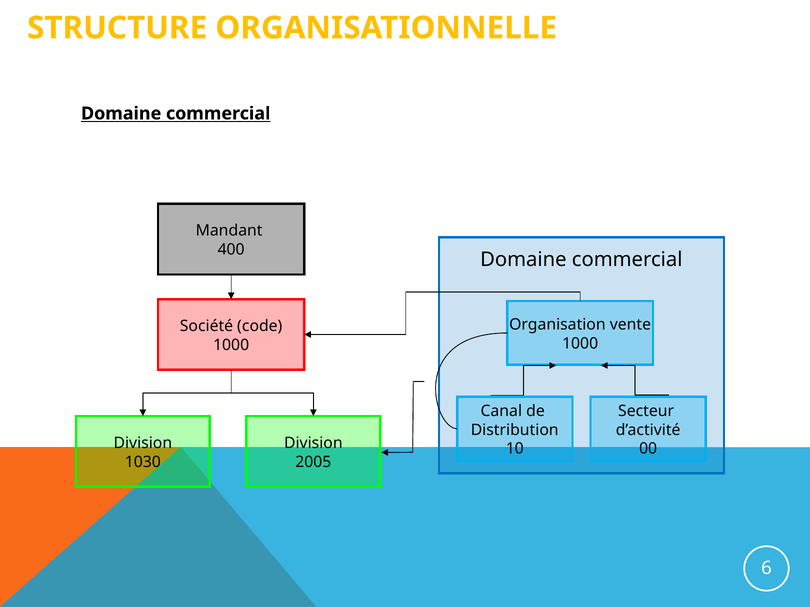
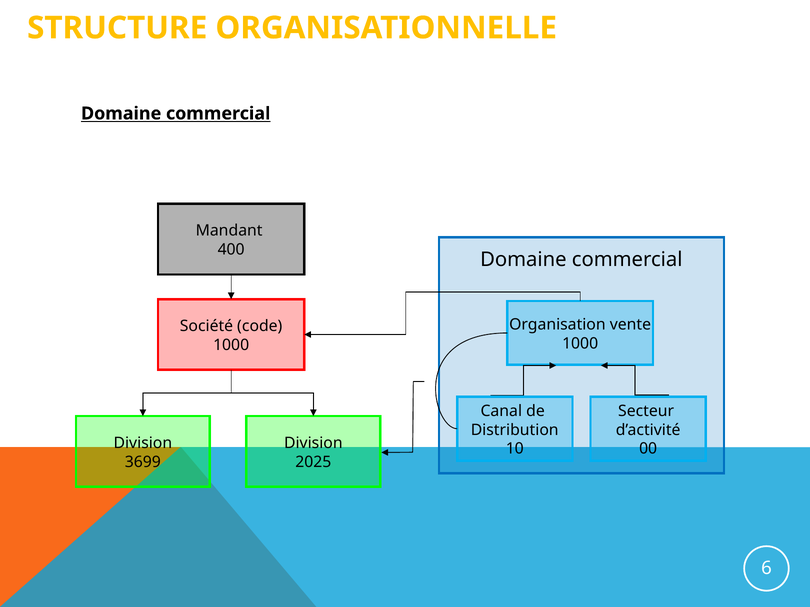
1030: 1030 -> 3699 (143, 462)
2005: 2005 -> 2025 (313, 462)
